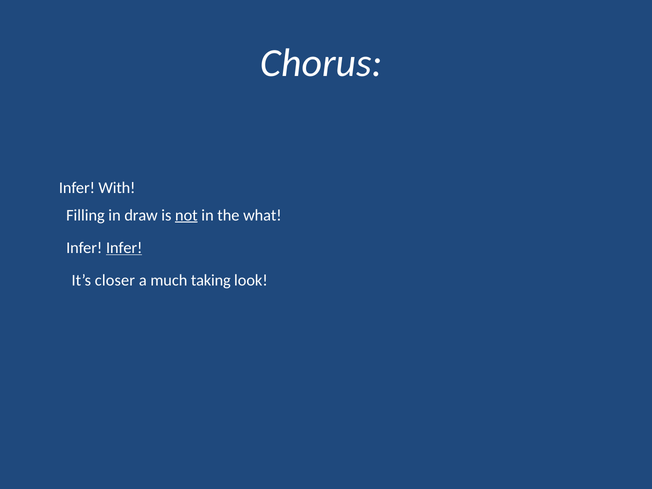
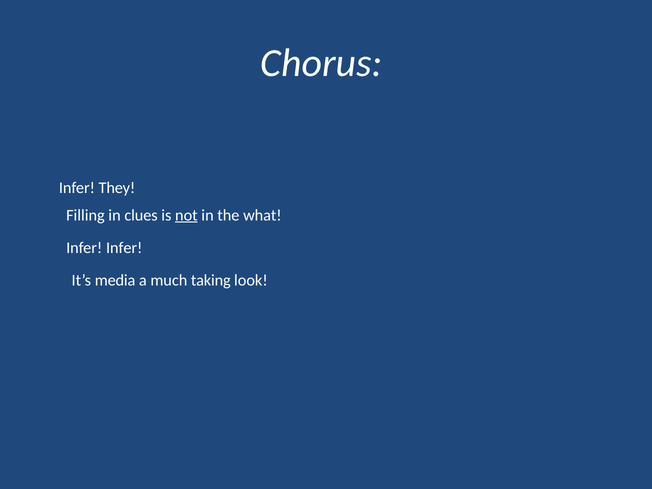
With: With -> They (117, 188)
draw: draw -> clues (141, 215)
Infer underline: present -> none (124, 248)
closer: closer -> media (115, 280)
